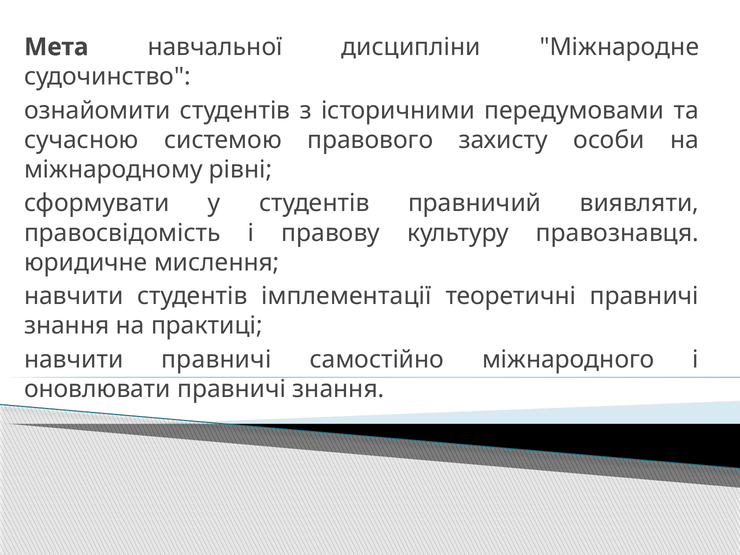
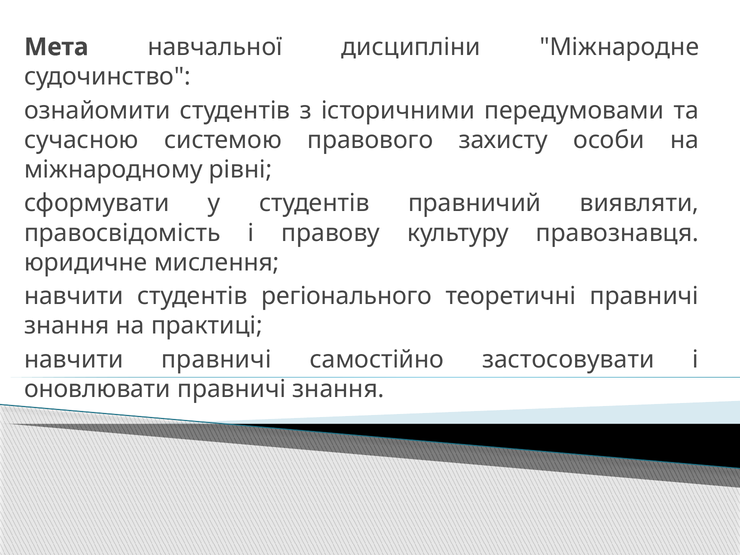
імплементації: імплементації -> регіонального (347, 296)
міжнародного: міжнародного -> застосовувати (568, 360)
